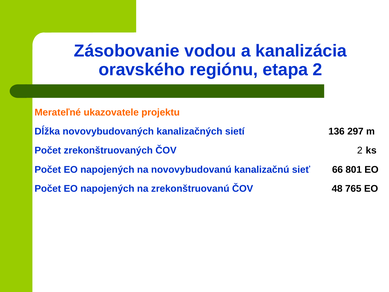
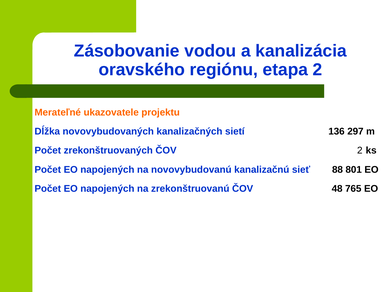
66: 66 -> 88 (337, 169)
